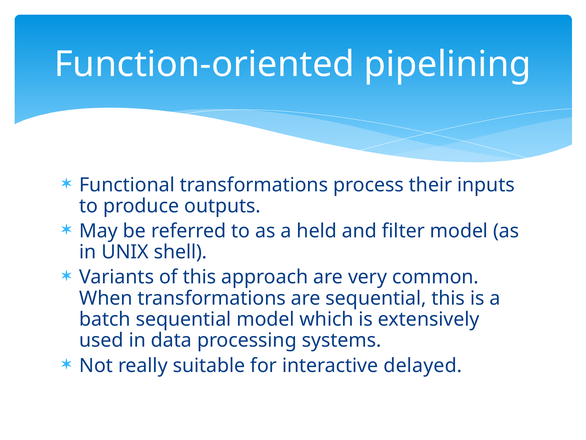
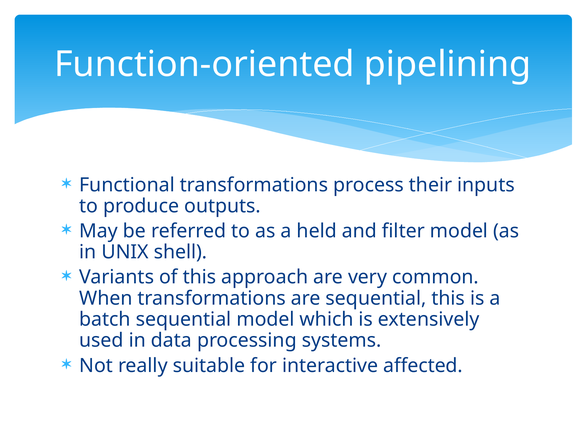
delayed: delayed -> affected (423, 365)
